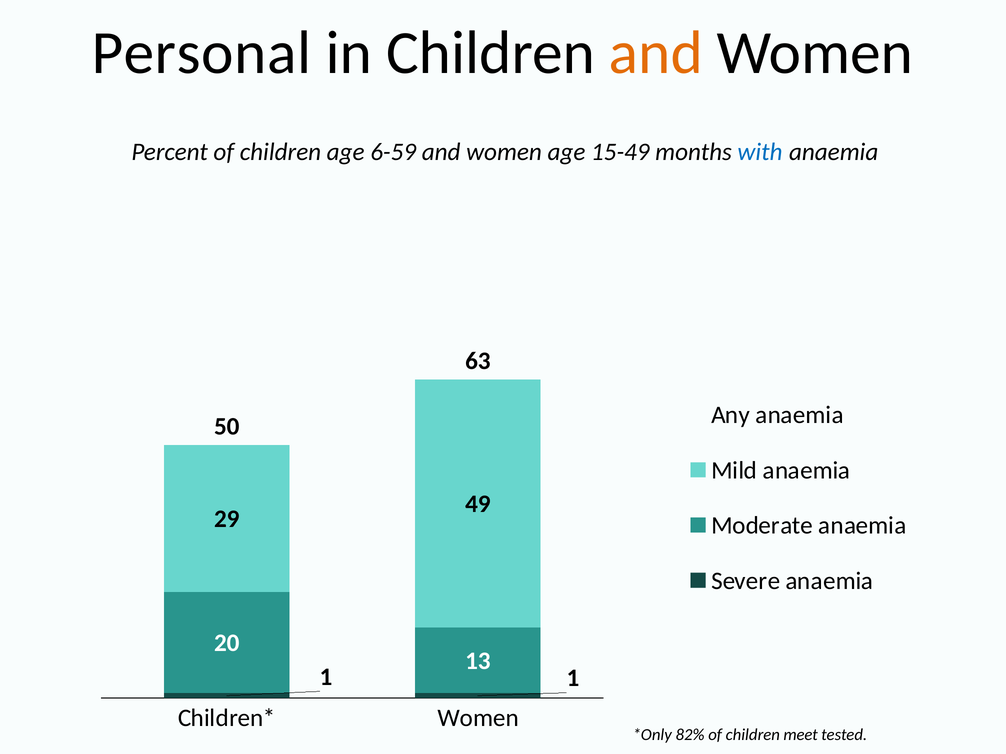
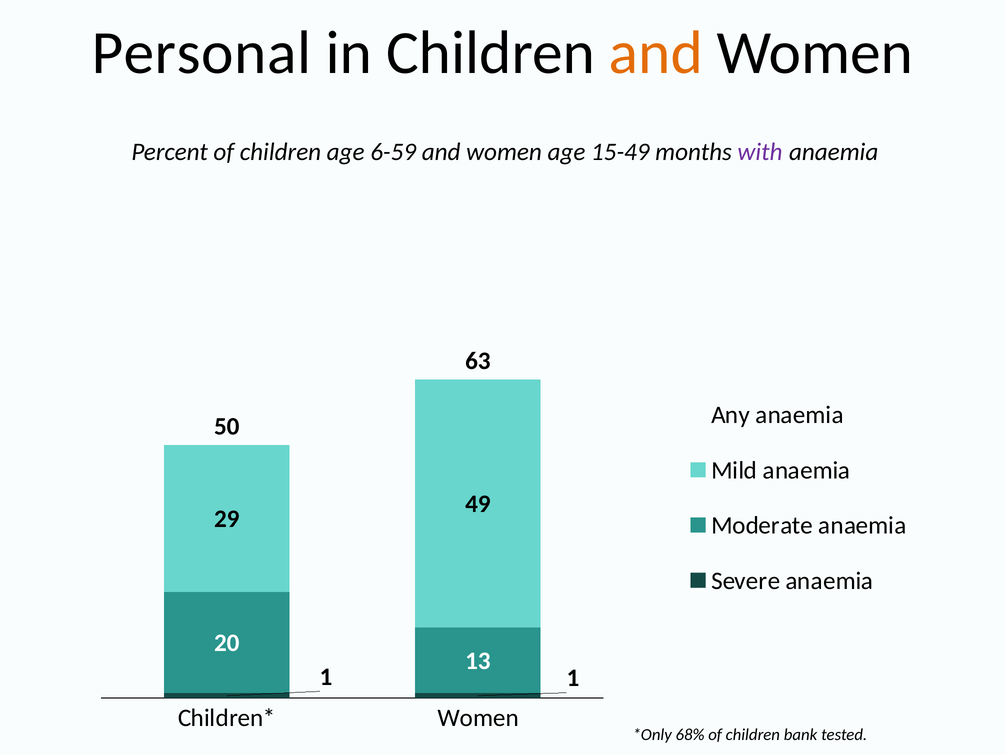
with colour: blue -> purple (760, 152)
82%: 82% -> 68% (690, 735)
meet: meet -> bank (801, 735)
